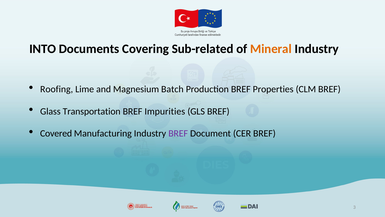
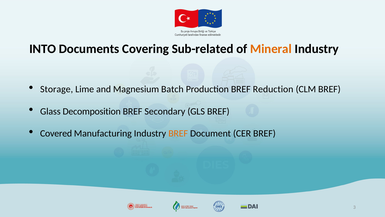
Roofing: Roofing -> Storage (57, 89)
Properties: Properties -> Reduction (273, 89)
Transportation: Transportation -> Decomposition (92, 111)
Impurities: Impurities -> Secondary (165, 111)
BREF colour: purple -> orange (178, 133)
